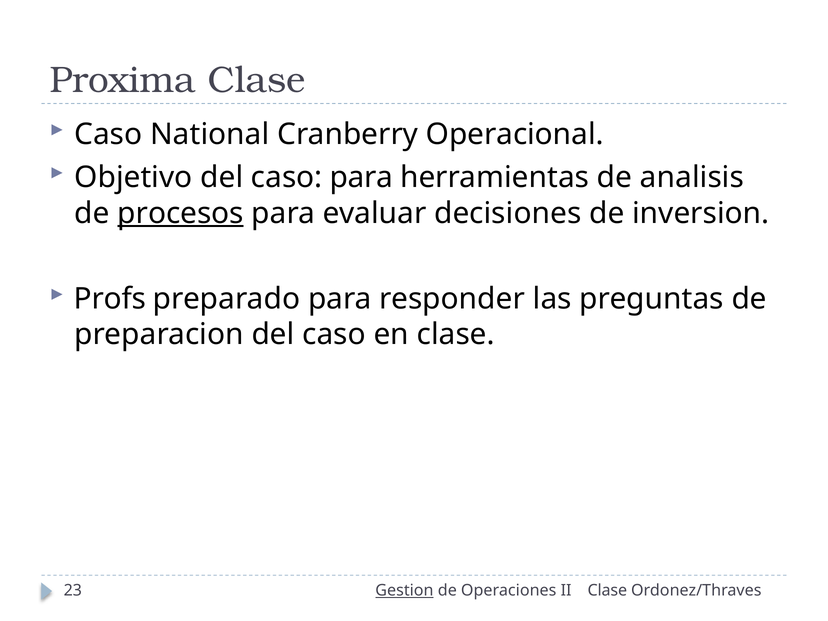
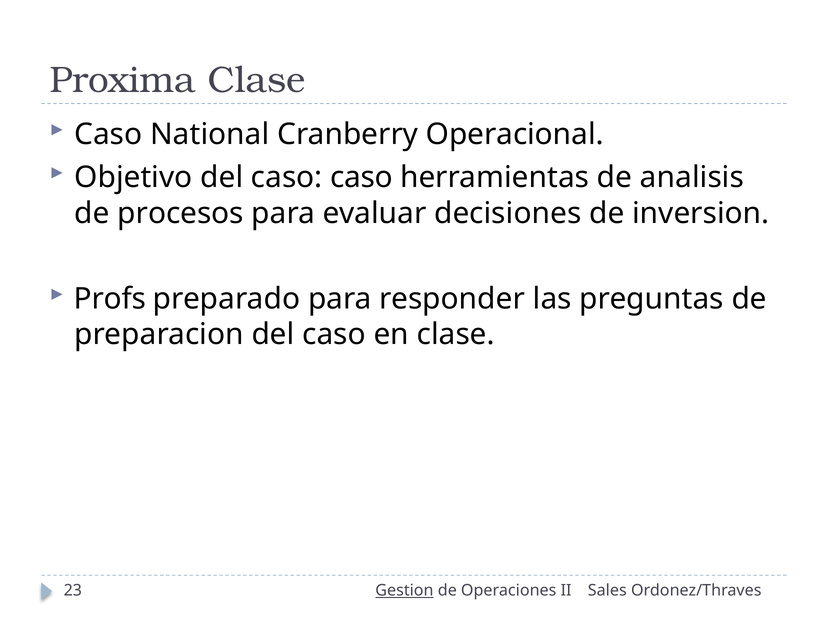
caso para: para -> caso (361, 177)
procesos underline: present -> none (181, 213)
Clase: Clase -> Sales (607, 590)
